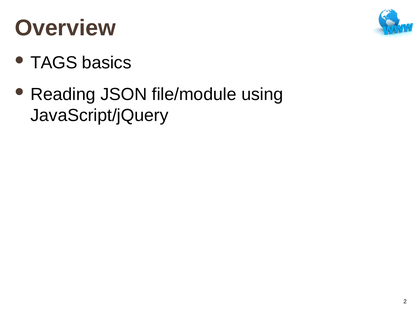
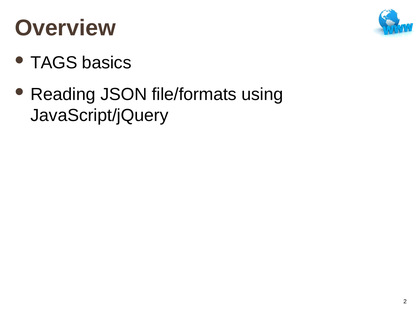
file/module: file/module -> file/formats (194, 94)
